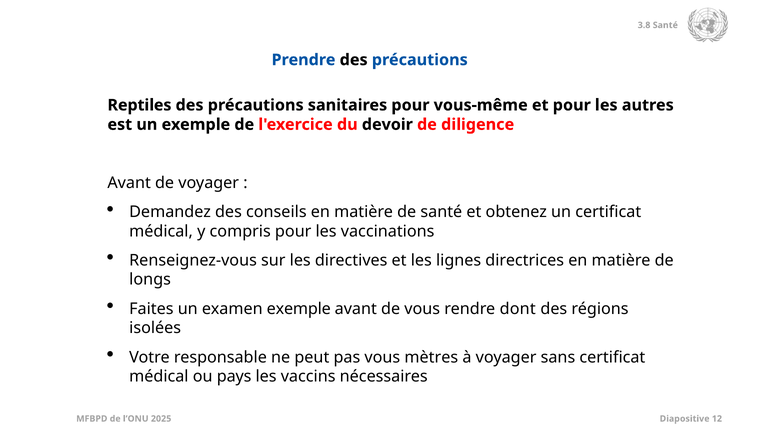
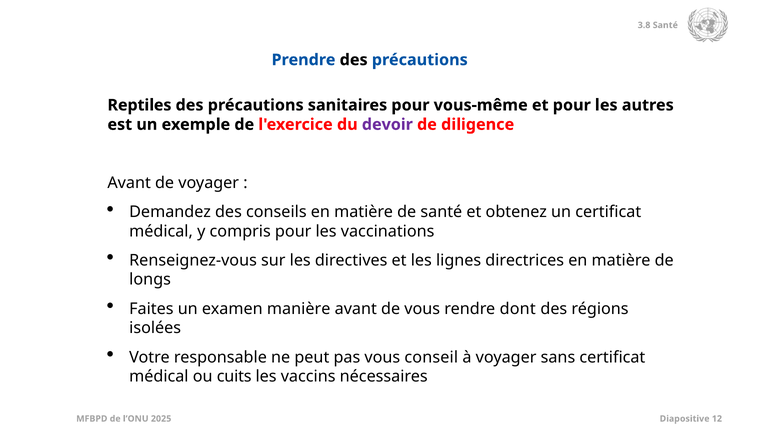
devoir colour: black -> purple (387, 125)
examen exemple: exemple -> manière (299, 309)
mètres: mètres -> conseil (431, 357)
pays: pays -> cuits (234, 377)
